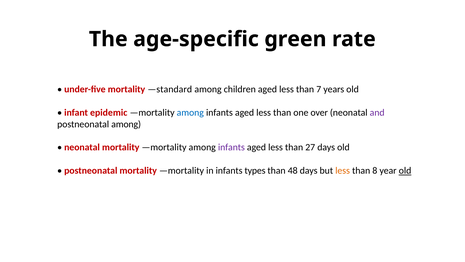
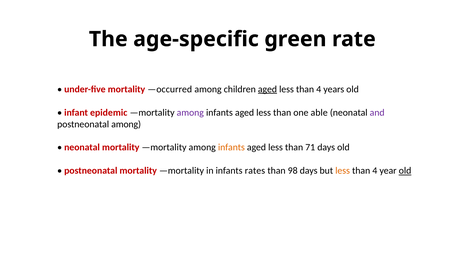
—standard: —standard -> —occurred (170, 89)
aged underline: none -> present (267, 89)
7: 7 -> 4 (319, 89)
among colour: blue -> purple (190, 112)
over: over -> able (319, 112)
infants colour: purple -> orange (231, 147)
27: 27 -> 71 (310, 147)
types: types -> rates (255, 170)
48: 48 -> 98 (293, 170)
8: 8 -> 4 (375, 170)
